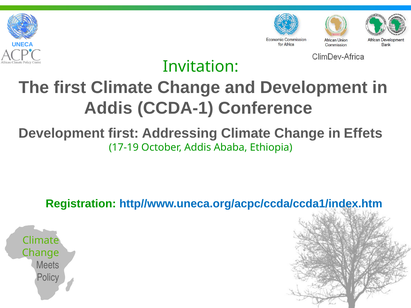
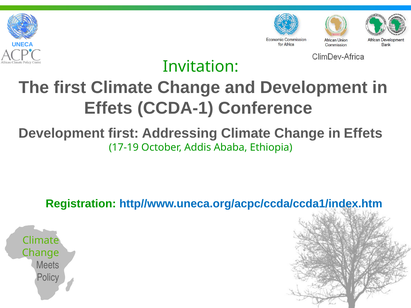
Addis: Addis -> Effets (108, 108)
